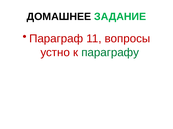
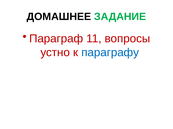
параграфу colour: green -> blue (110, 53)
